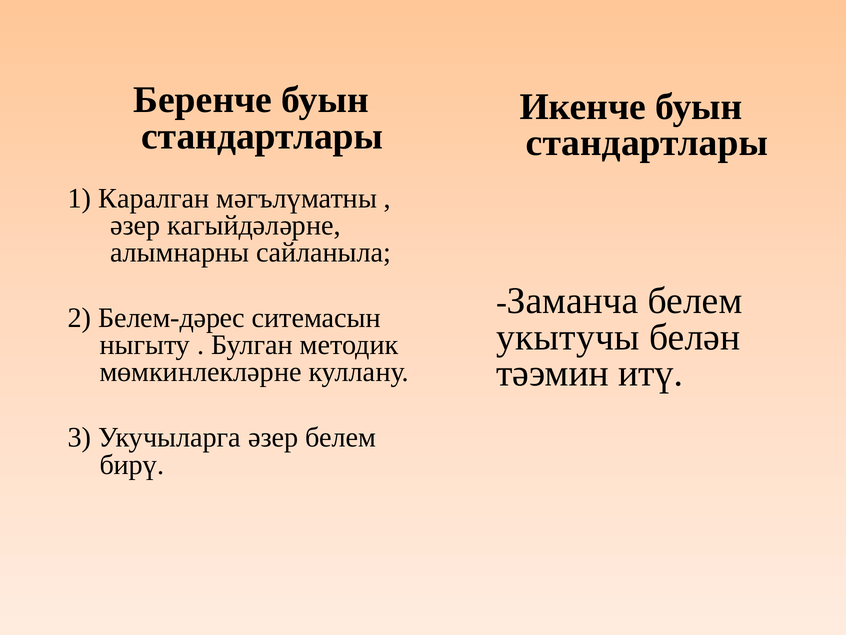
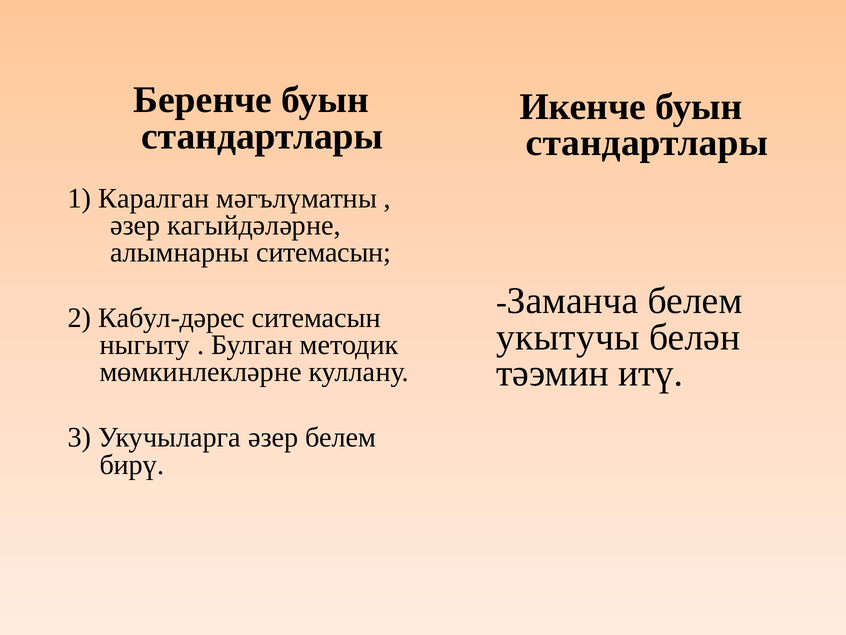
алымнарны сайланыла: сайланыла -> ситемасын (324, 252)
Белем-дәрес: Белем-дәрес -> Кабул-дәрес (172, 318)
